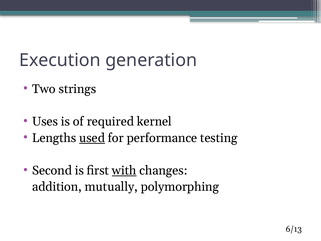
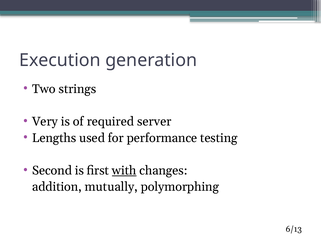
Uses: Uses -> Very (45, 121)
kernel: kernel -> server (154, 121)
used underline: present -> none (92, 138)
